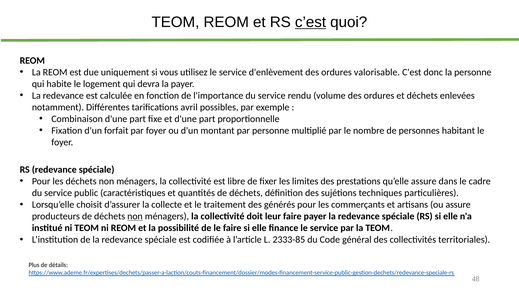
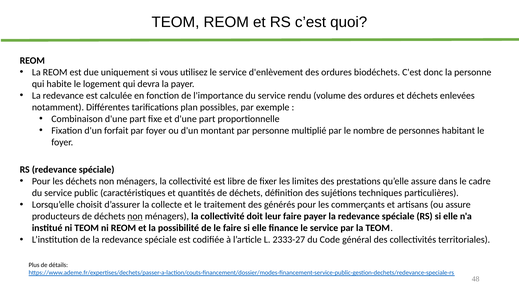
c’est underline: present -> none (311, 22)
valorisable: valorisable -> biodéchets (377, 72)
avril: avril -> plan (189, 107)
2333-85: 2333-85 -> 2333-27 (289, 240)
